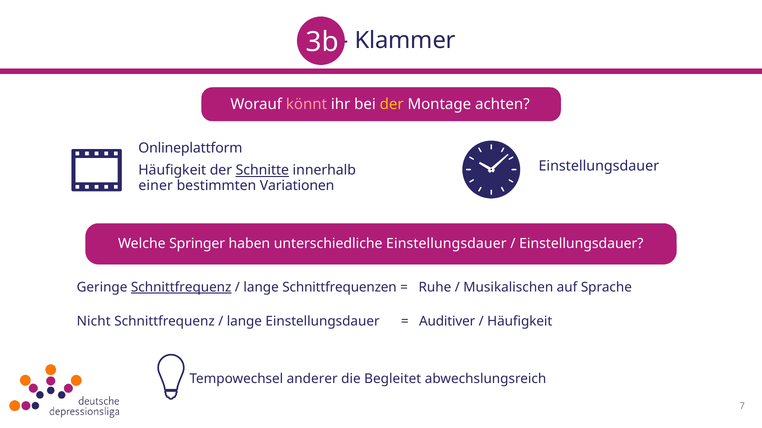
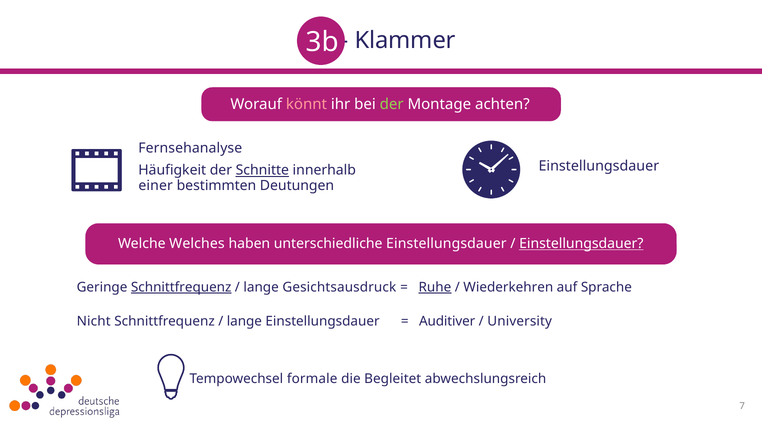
der colour: yellow -> light green (392, 104)
Onlineplattform: Onlineplattform -> Fernsehanalyse (190, 148)
Variationen: Variationen -> Deutungen (297, 186)
Springer: Springer -> Welches (197, 244)
Einstellungsdauer underline: none -> present (581, 244)
Schnittfrequenzen: Schnittfrequenzen -> Gesichtsausdruck (339, 288)
Ruhe underline: none -> present (435, 288)
Musikalischen: Musikalischen -> Wiederkehren (508, 288)
Häufigkeit: Häufigkeit -> University (520, 322)
anderer: anderer -> formale (312, 379)
